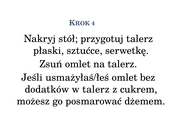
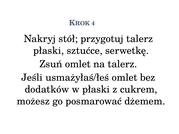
w talerz: talerz -> płaski (96, 90)
